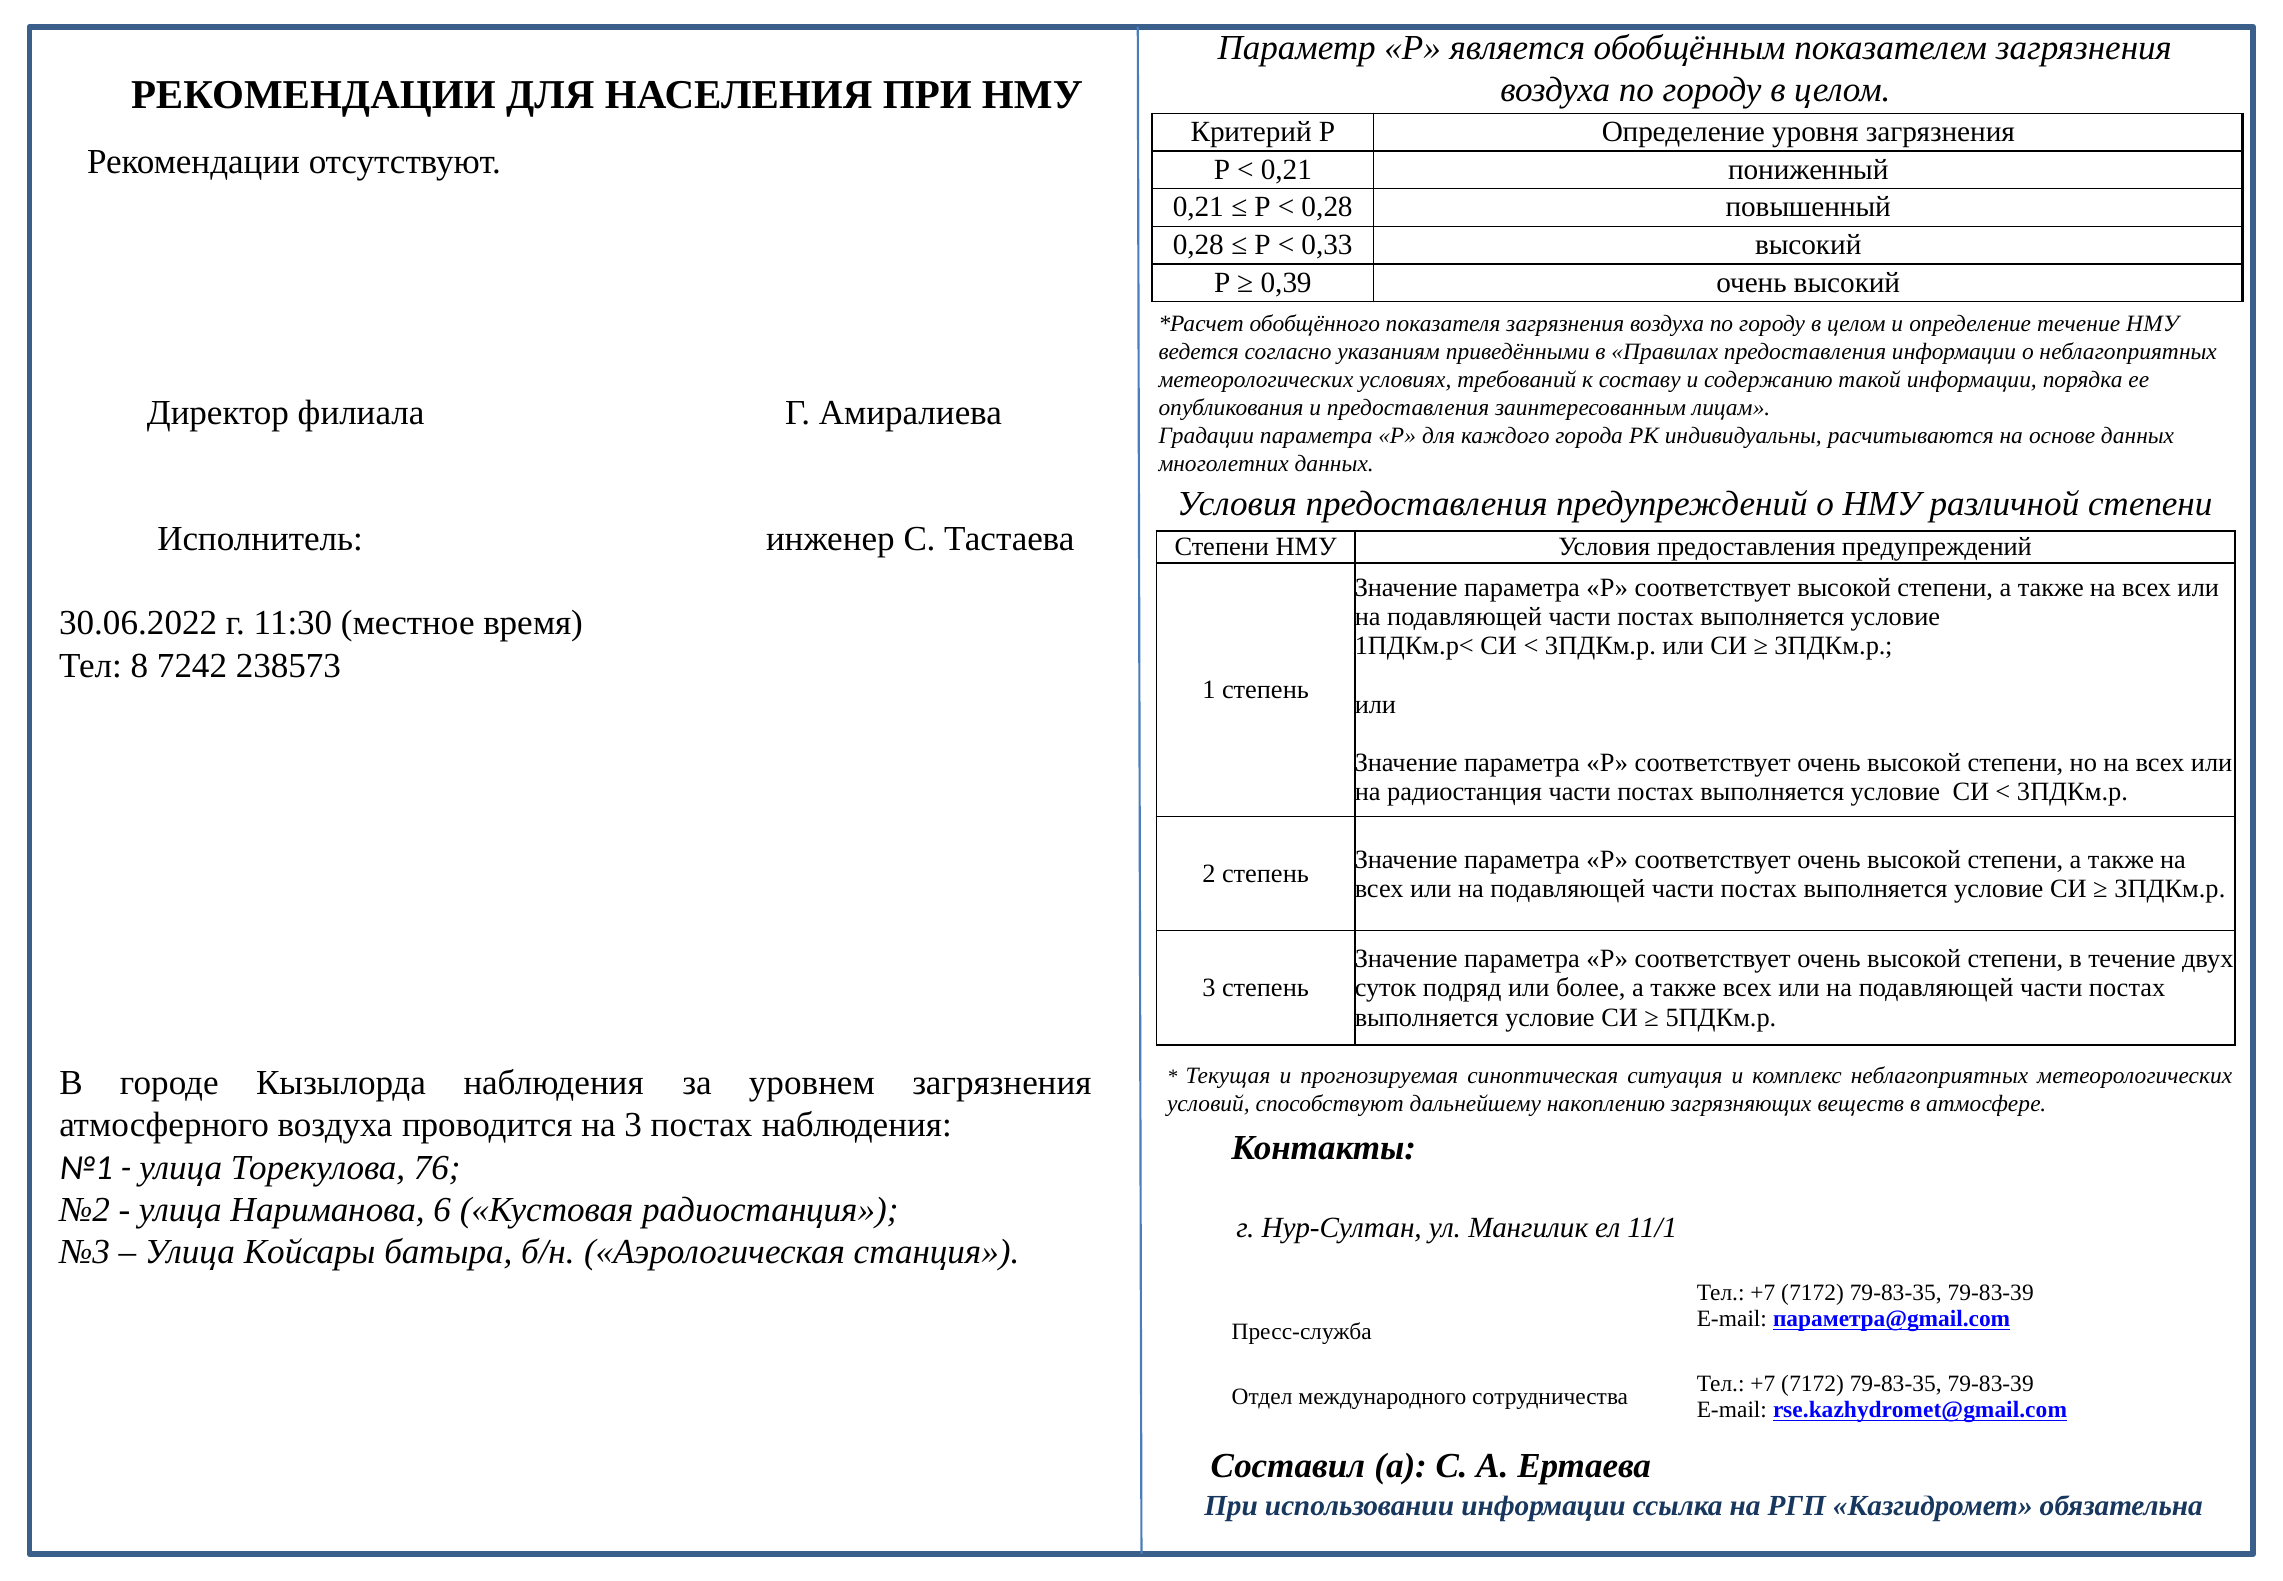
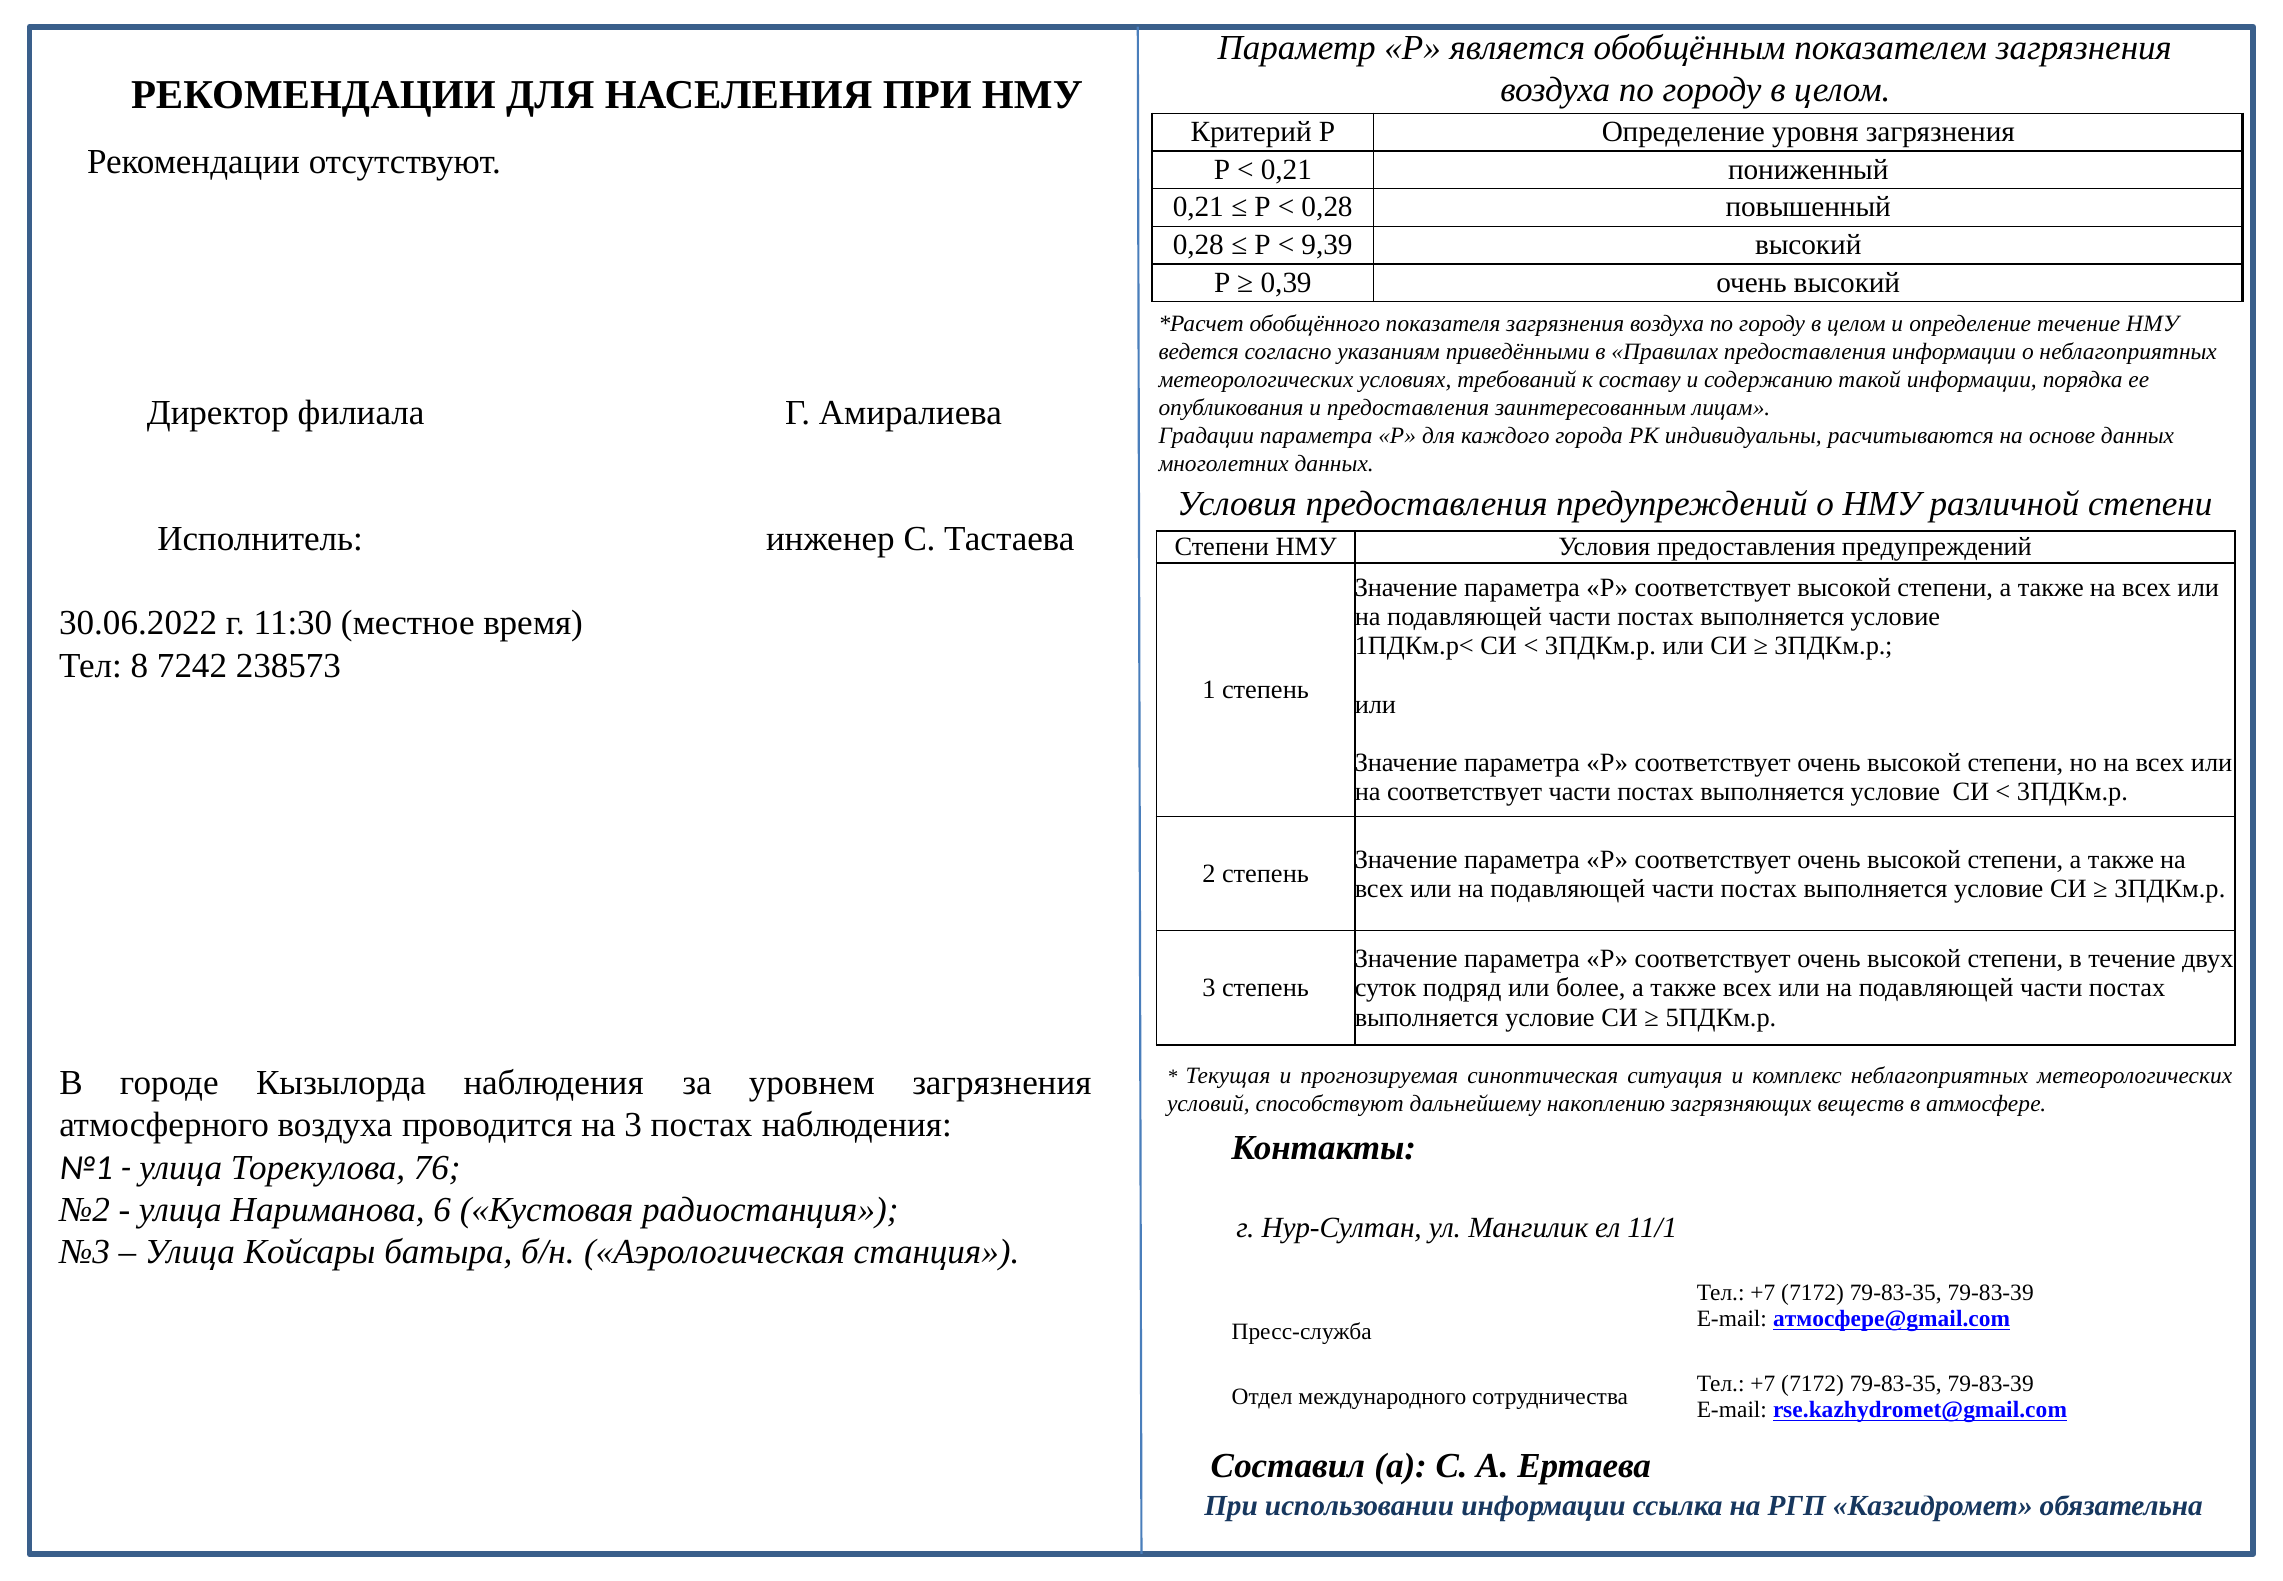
0,33: 0,33 -> 9,39 (1327, 245)
на радиостанция: радиостанция -> соответствует (1465, 792)
параметра@gmail.com: параметра@gmail.com -> атмосфере@gmail.com (1892, 1318)
